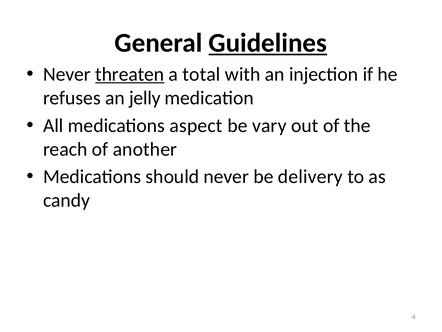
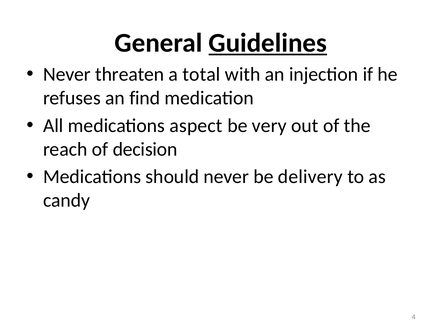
threaten underline: present -> none (130, 74)
jelly: jelly -> find (145, 98)
vary: vary -> very (269, 125)
another: another -> decision (145, 149)
